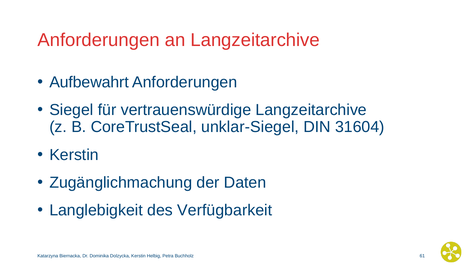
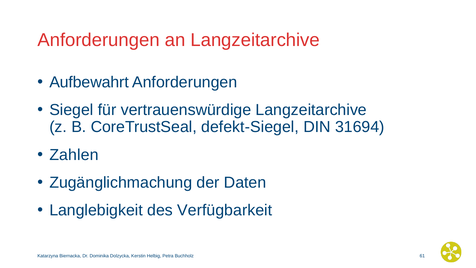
unklar-Siegel: unklar-Siegel -> defekt-Siegel (250, 127)
31604: 31604 -> 31694 (360, 127)
Kerstin: Kerstin -> Zahlen (74, 155)
